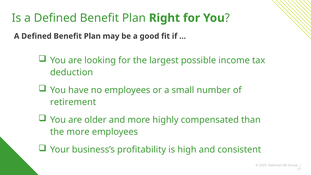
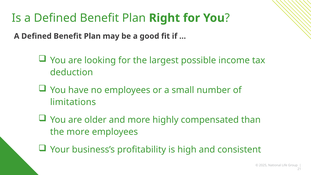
retirement: retirement -> limitations (73, 102)
